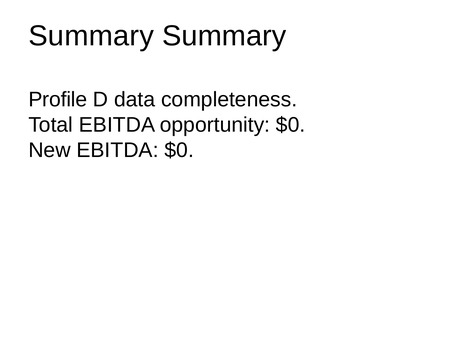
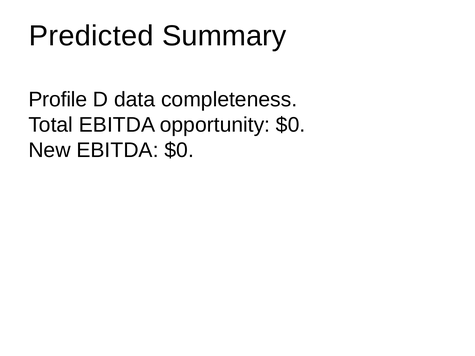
Summary: Summary -> Predicted (91, 36)
